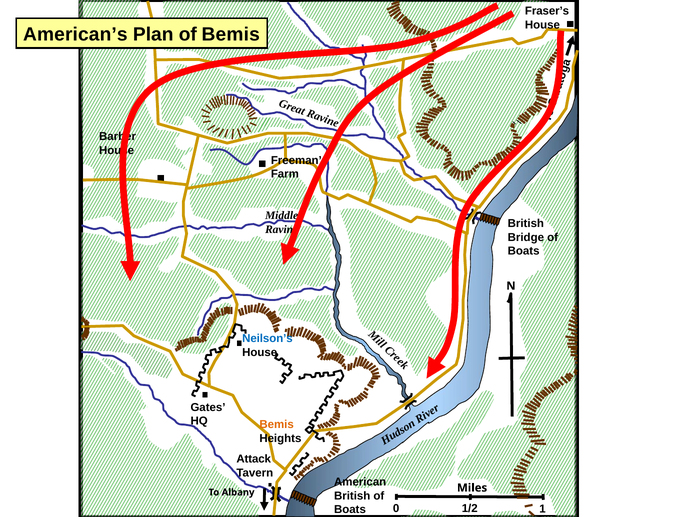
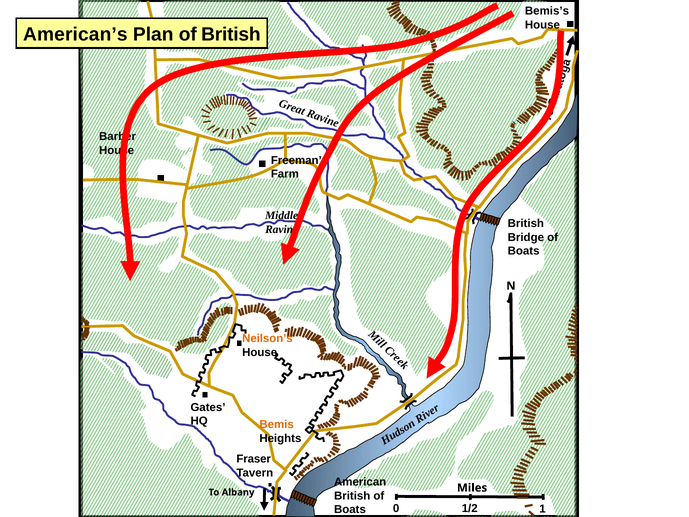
Fraser’s: Fraser’s -> Bemis’s (547, 11)
of Bemis: Bemis -> British (231, 35)
Neilson’s colour: blue -> orange (267, 338)
Attack: Attack -> Fraser (254, 459)
